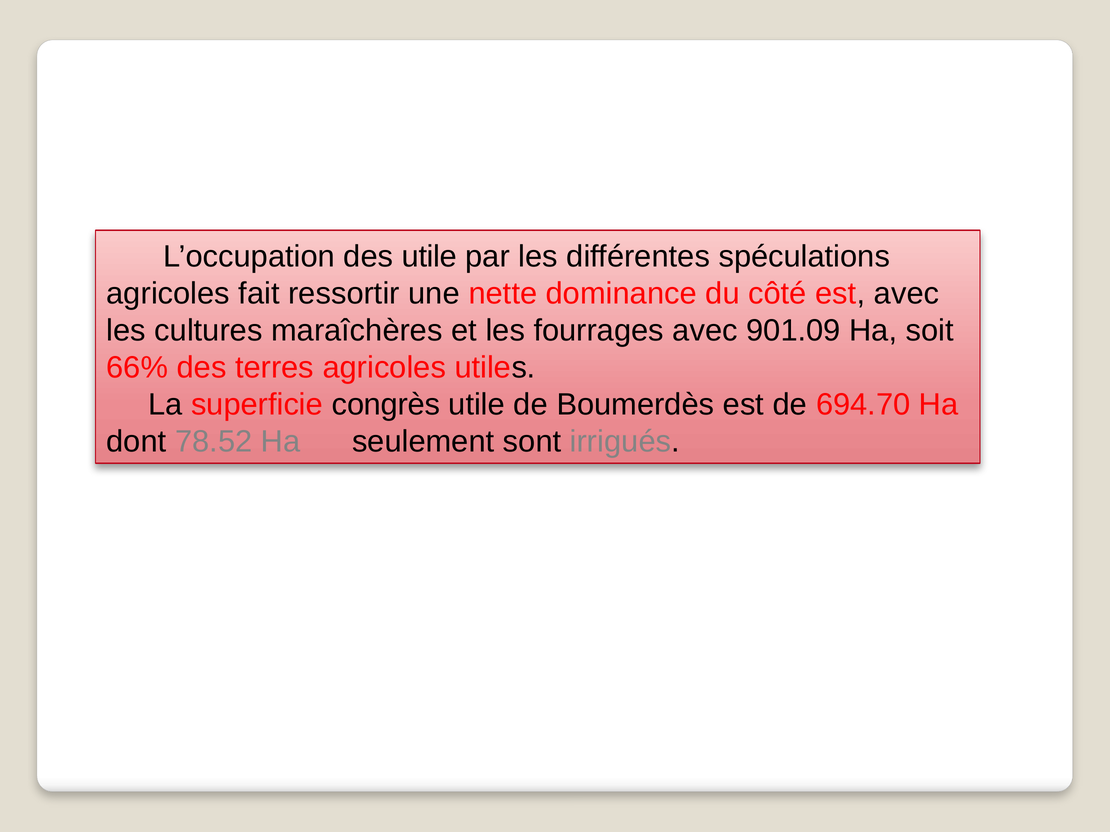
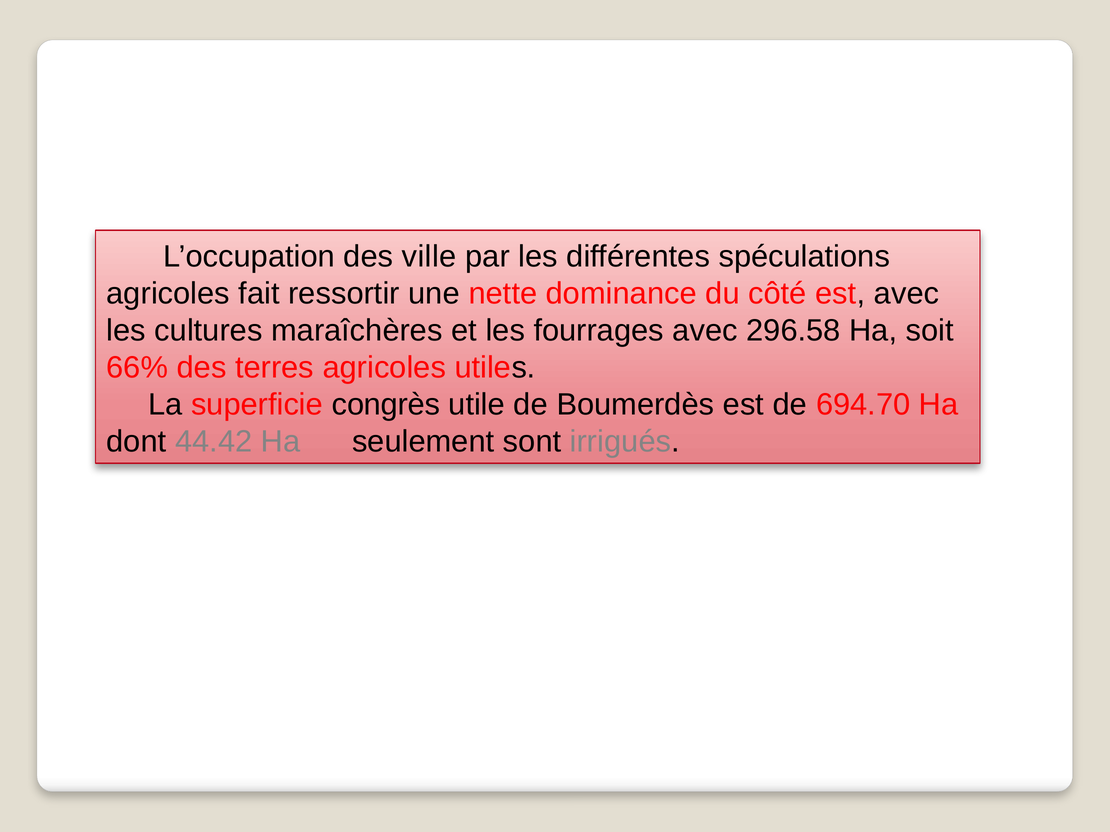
des utile: utile -> ville (429, 257)
901.09: 901.09 -> 296.58 (793, 331)
78.52: 78.52 -> 44.42 (214, 442)
